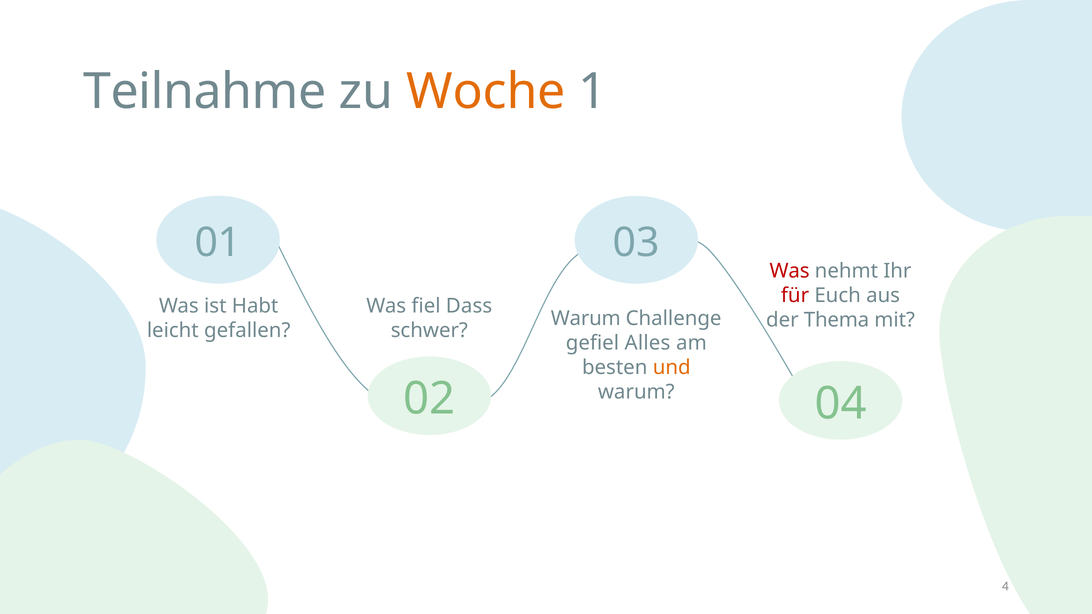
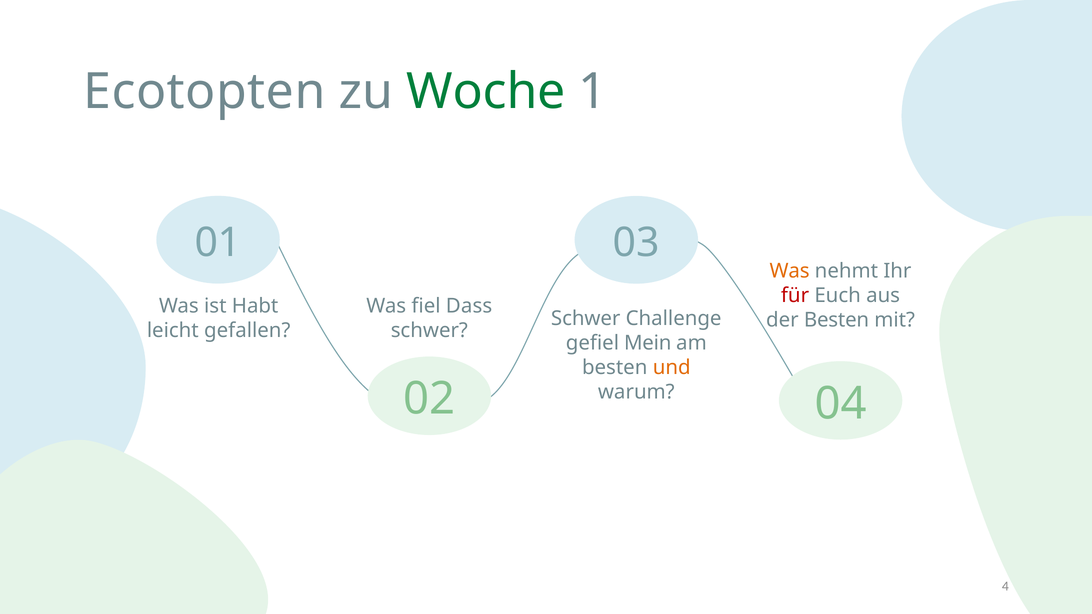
Teilnahme: Teilnahme -> Ecotopten (204, 92)
Woche colour: orange -> green (486, 92)
Was colour: red -> orange (790, 271)
Warum: Warum -> Schwer (586, 318)
der Thema: Thema -> Besten (837, 320)
Alles: Alles -> Mein (648, 343)
